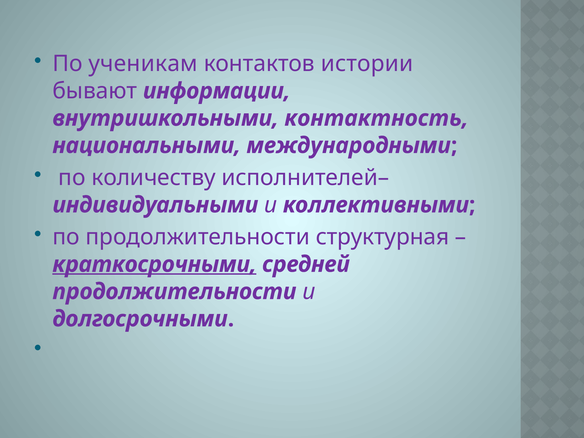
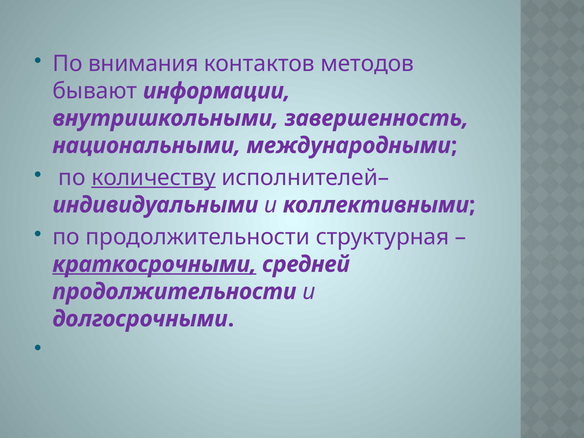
ученикам: ученикам -> внимания (143, 64)
истории: истории -> методов (367, 64)
контактность: контактность -> завершенность (377, 118)
количеству underline: none -> present (153, 178)
